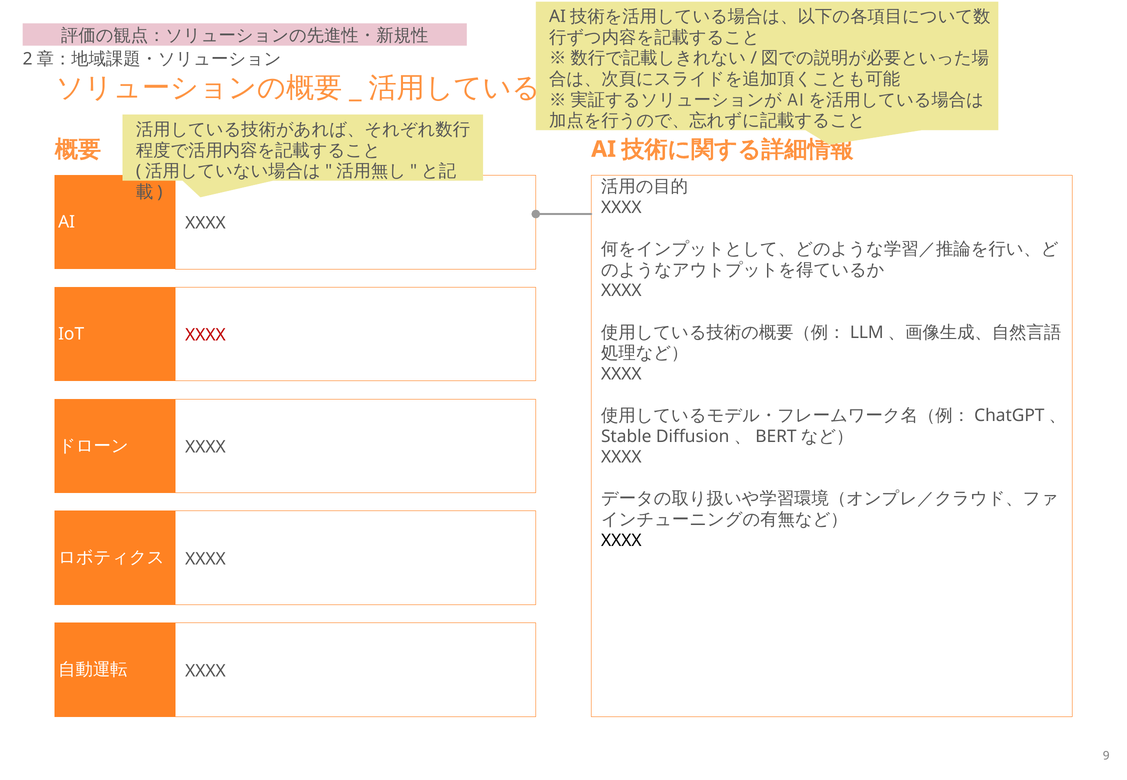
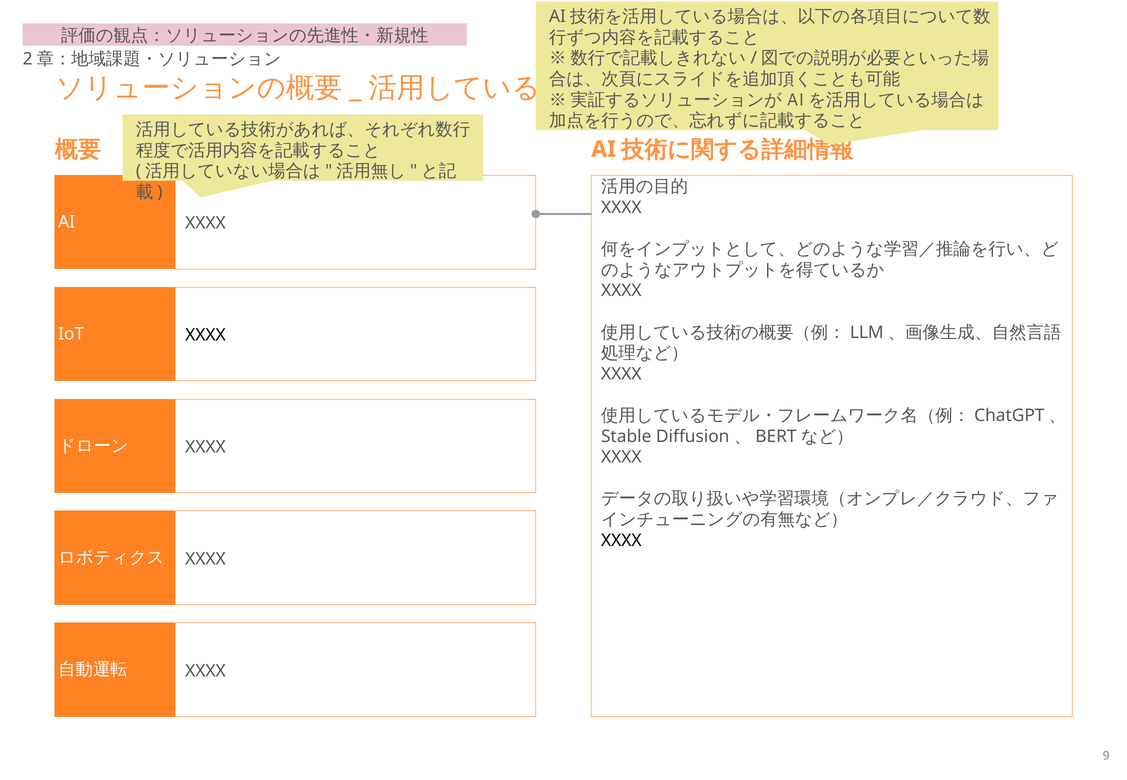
XXXX colour: red -> black (205, 335)
